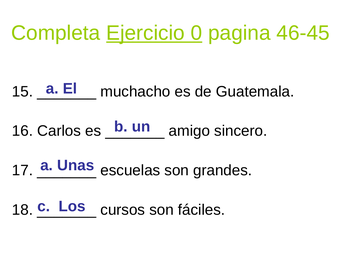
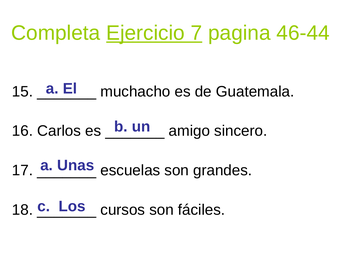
0: 0 -> 7 (196, 33)
46-45: 46-45 -> 46-44 (303, 33)
